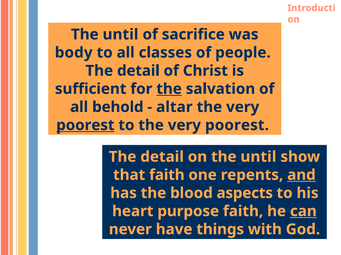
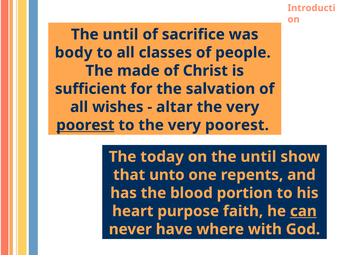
detail: detail -> made (138, 71)
the underline: present -> none (169, 89)
behold: behold -> wishes (118, 107)
detail: detail -> today (162, 157)
that faith: faith -> unto (167, 175)
and underline: present -> none (301, 175)
aspects: aspects -> portion (245, 194)
things: things -> where (220, 230)
